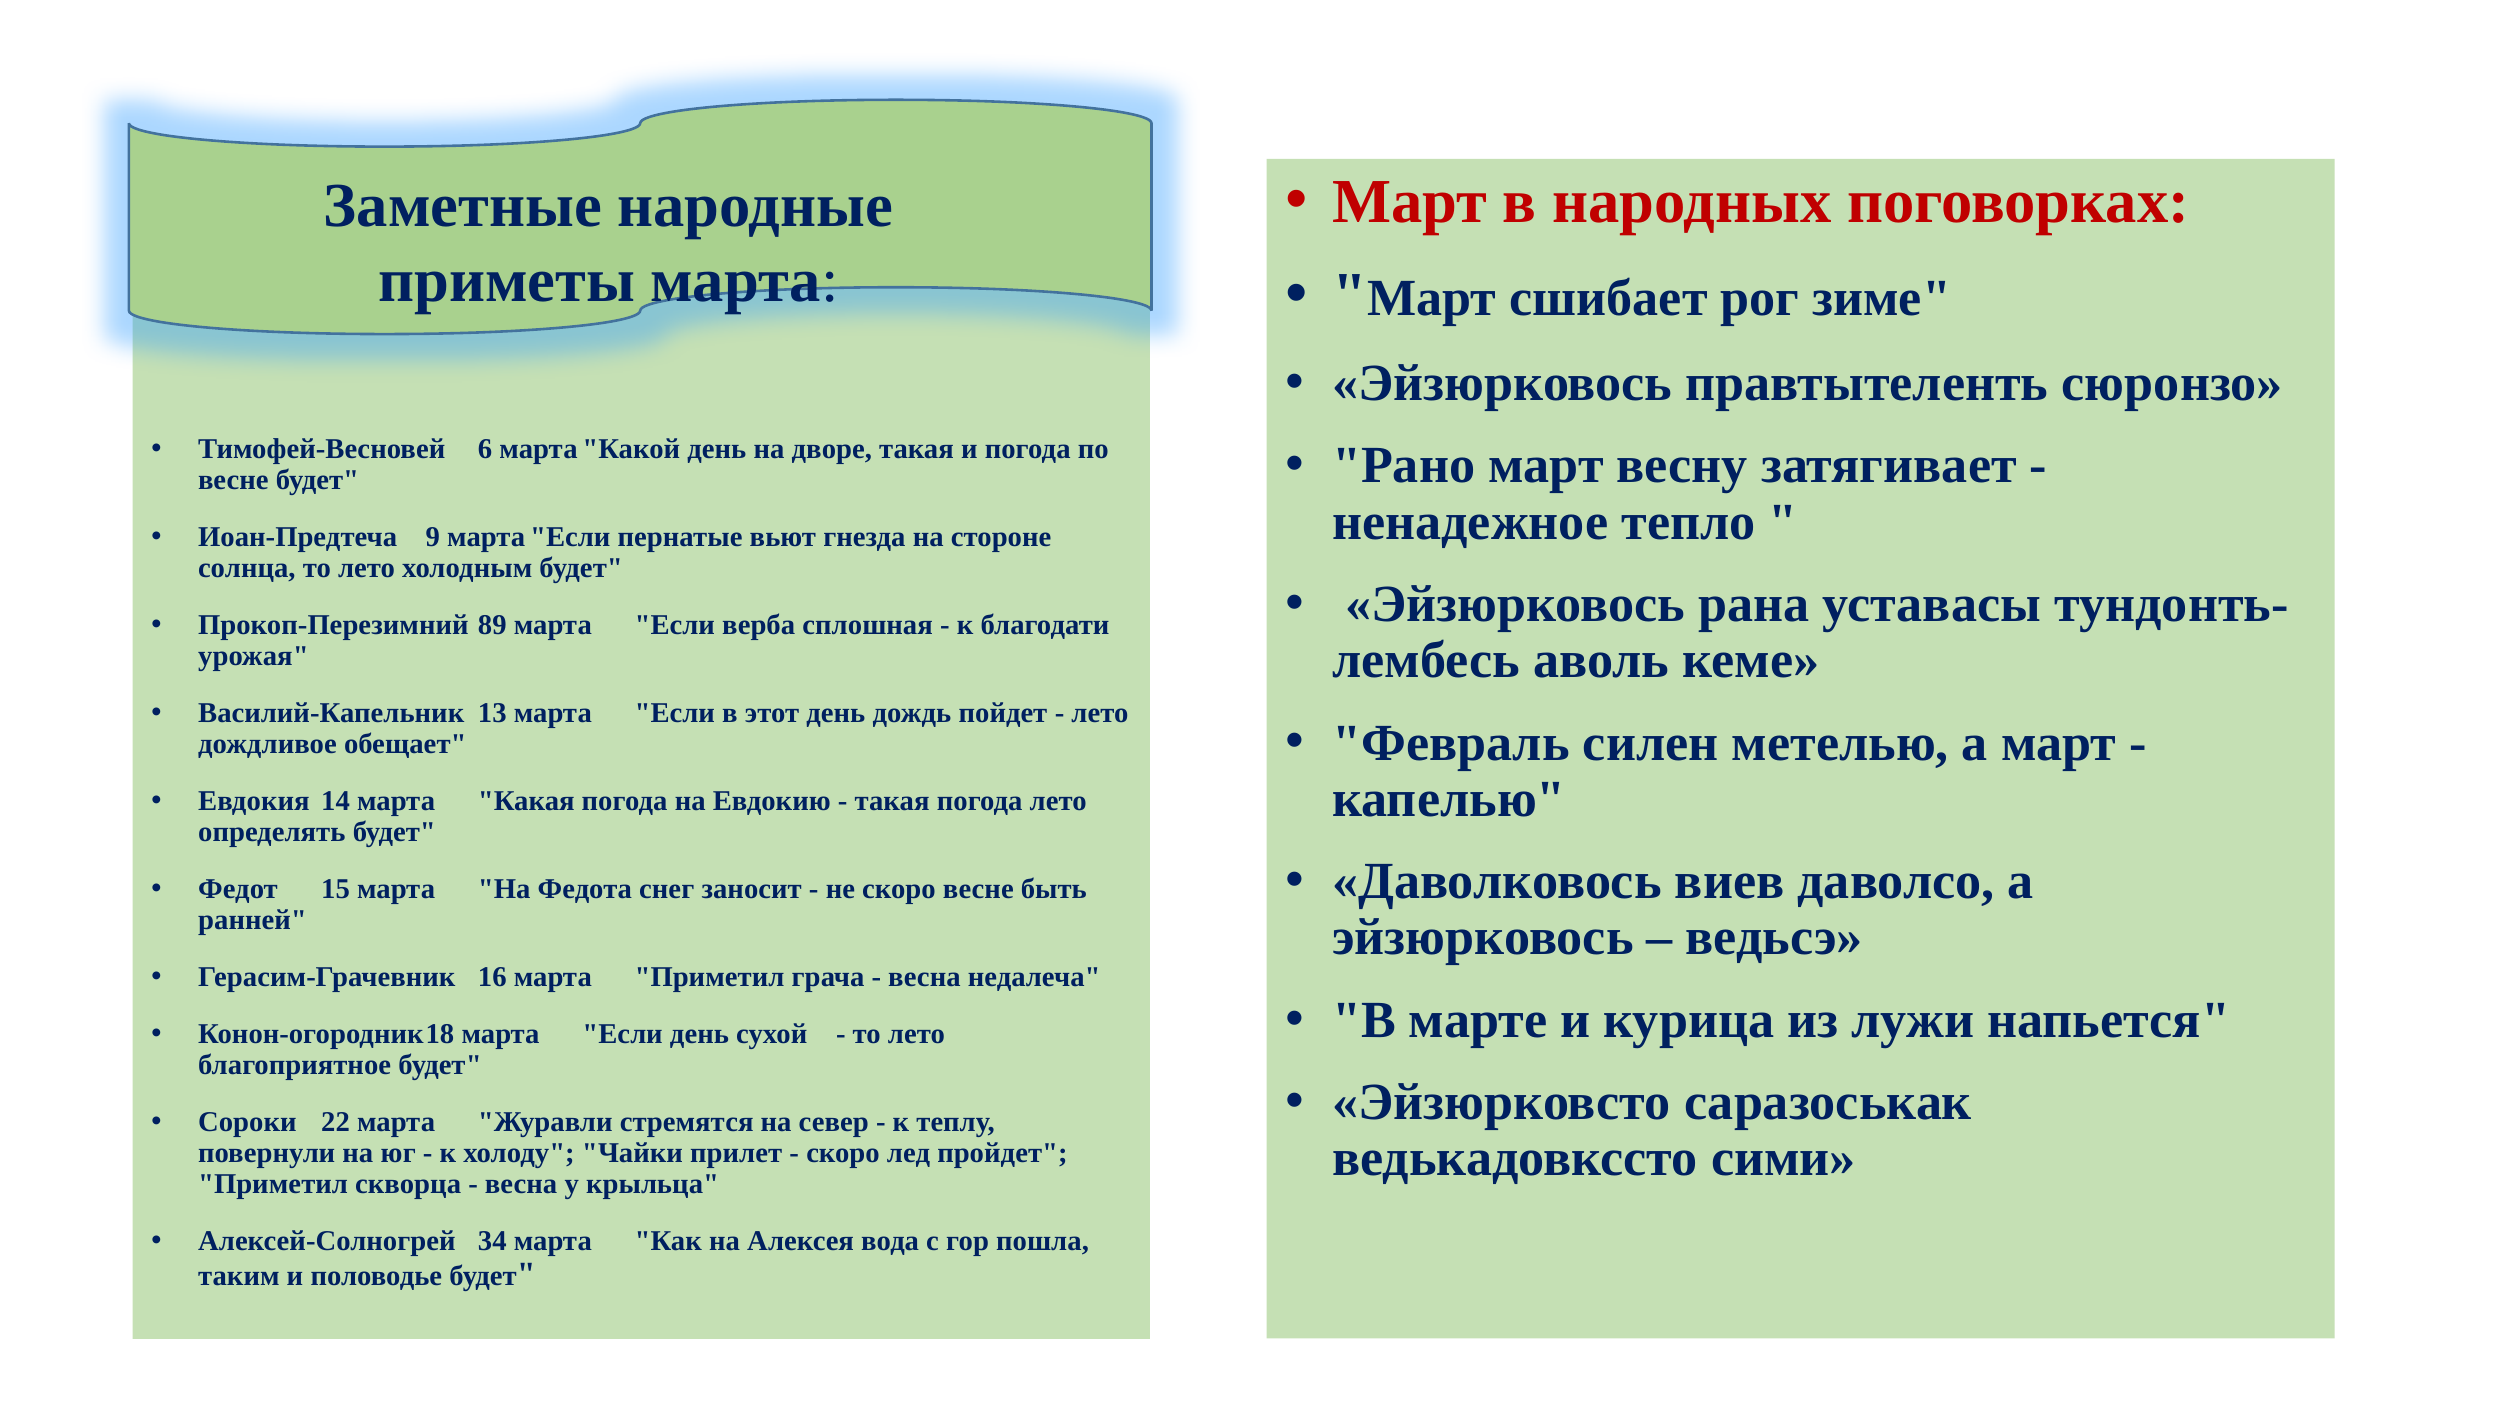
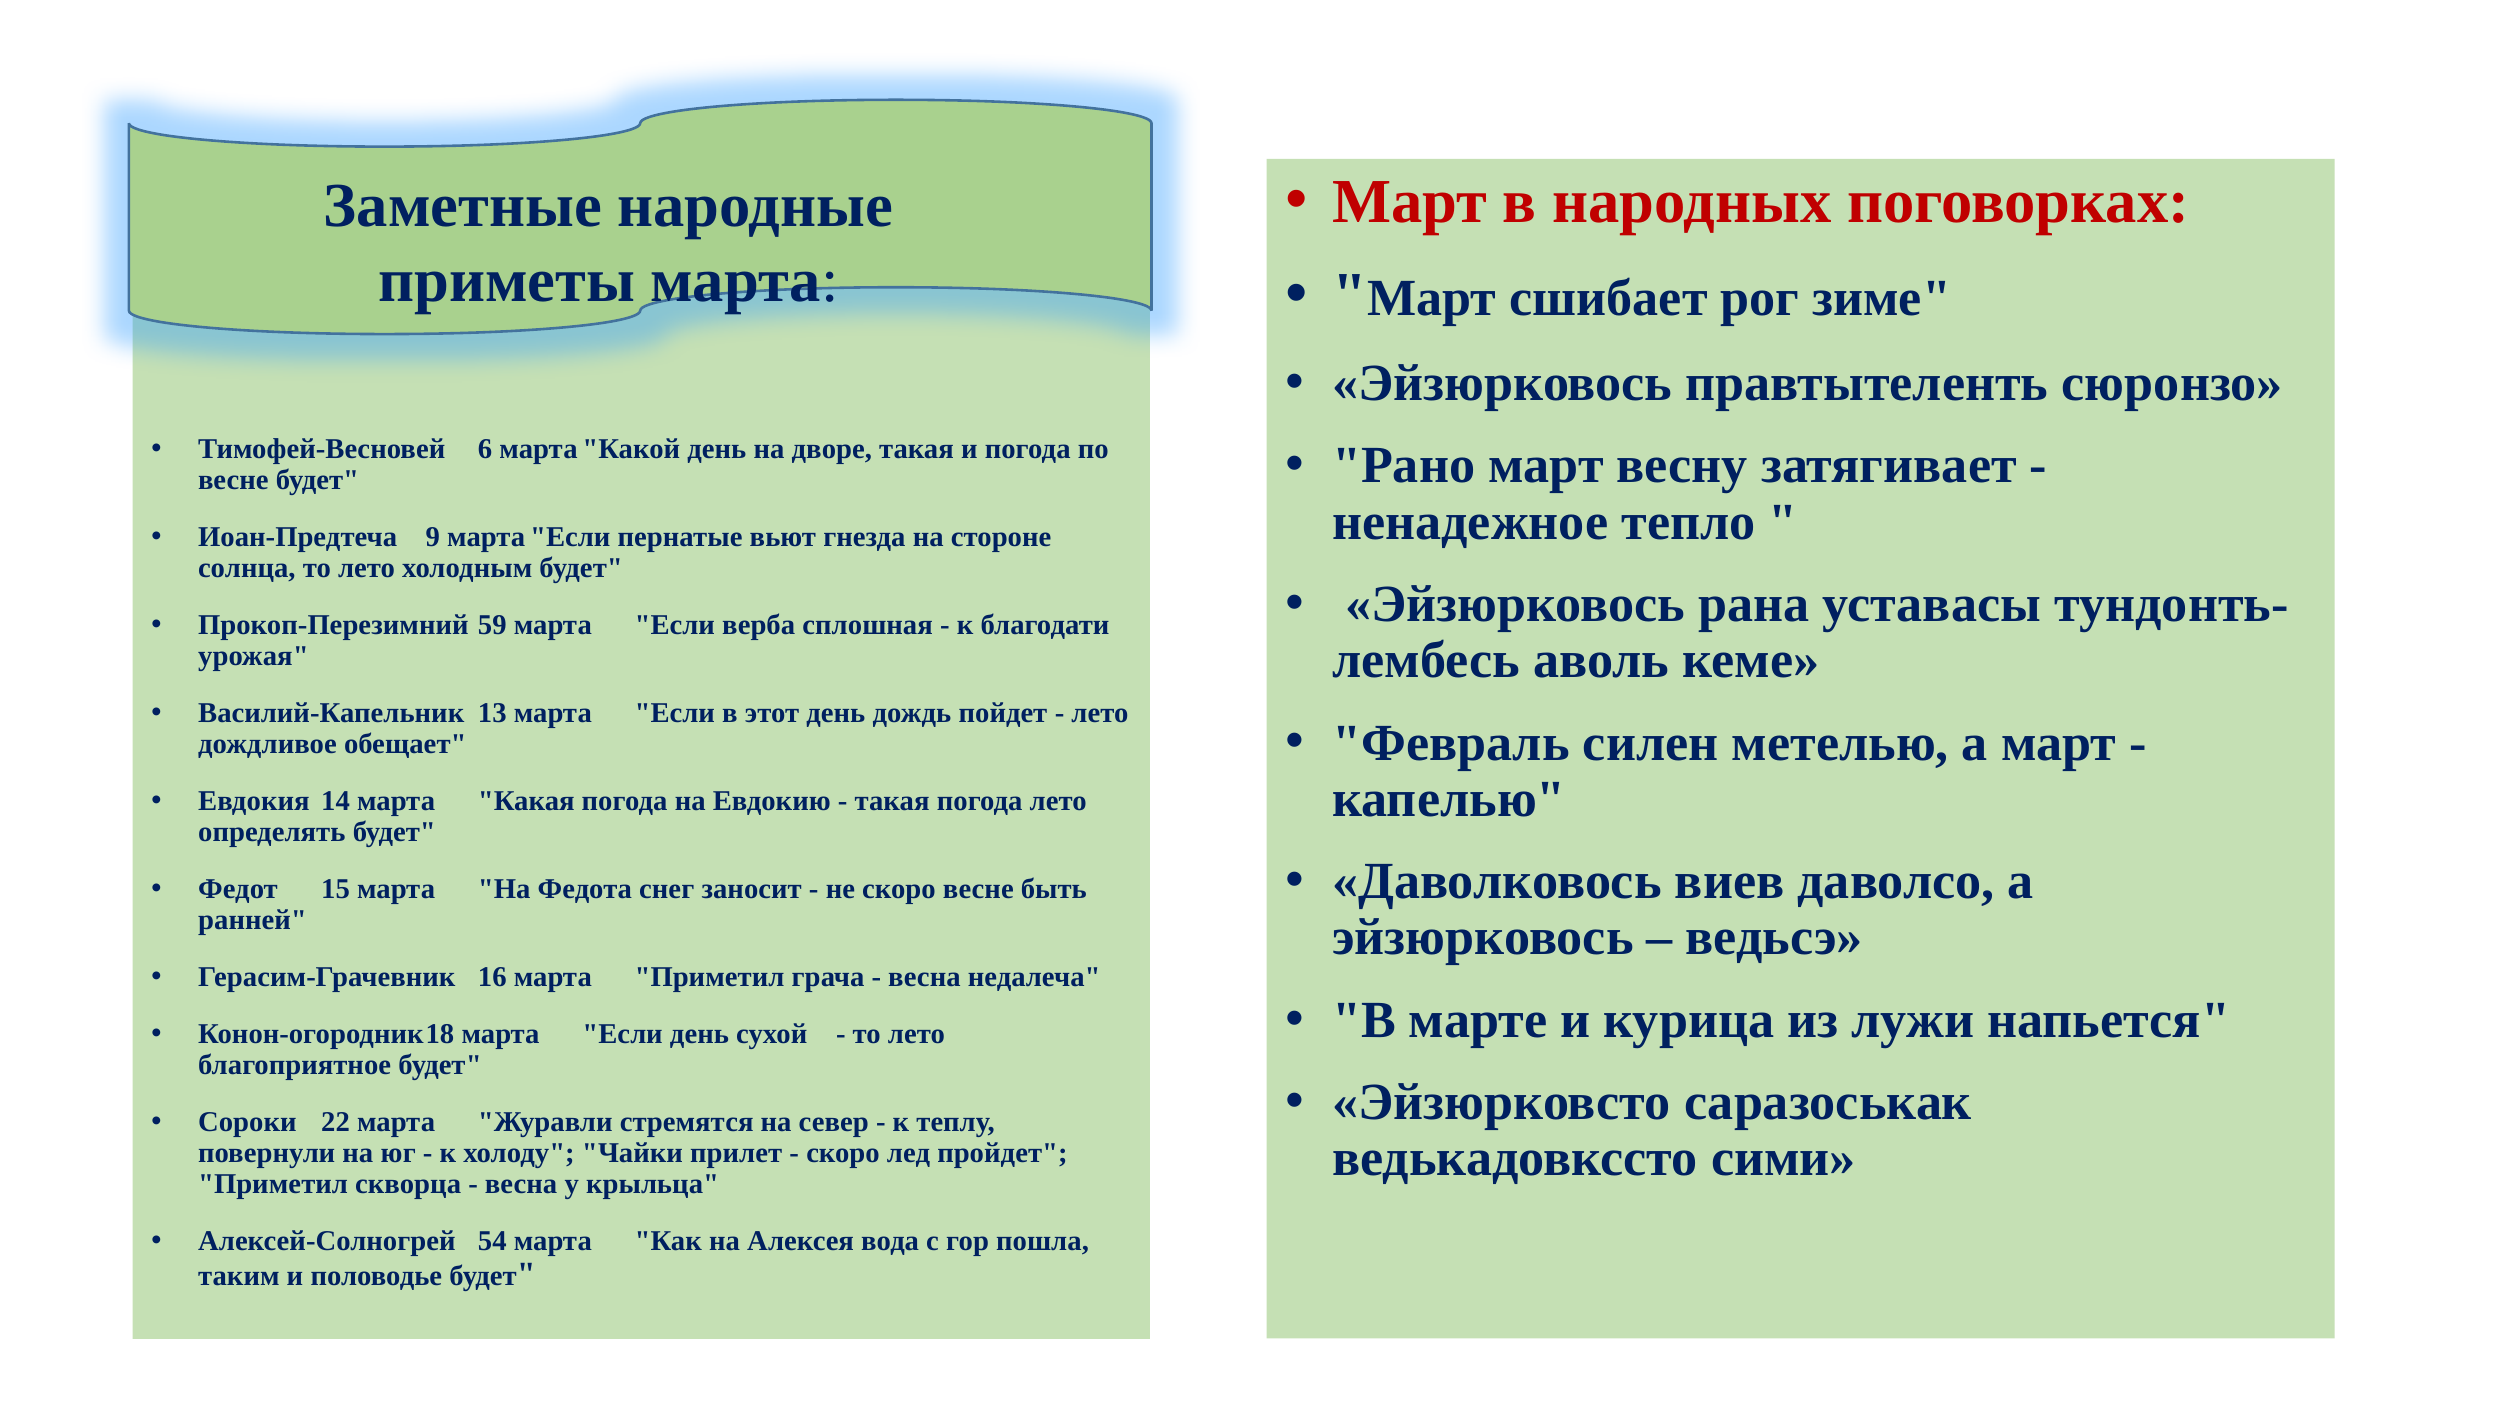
89: 89 -> 59 (492, 625)
34: 34 -> 54 (492, 1241)
